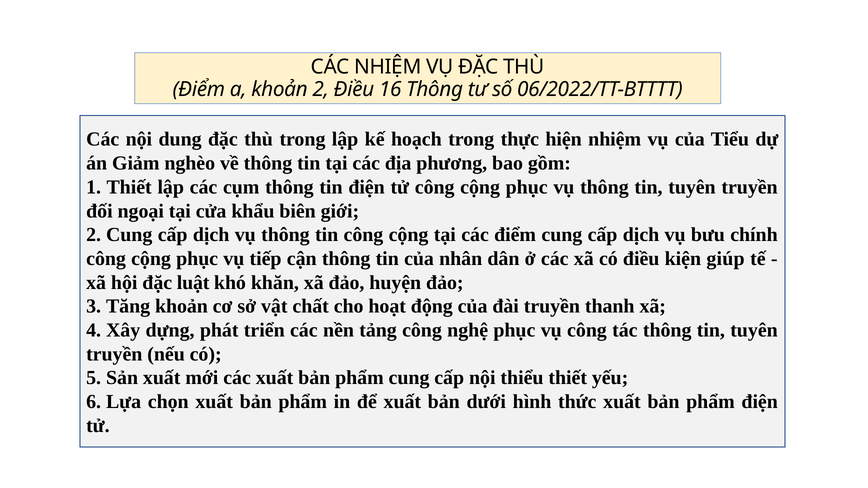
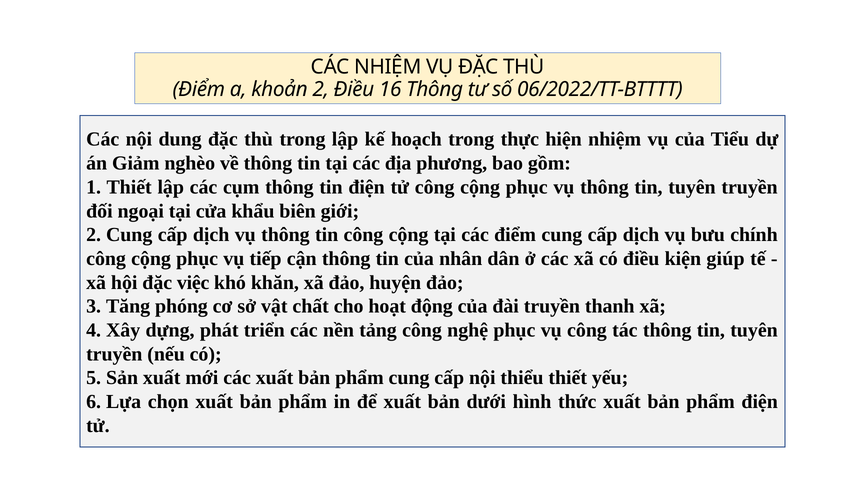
luật: luật -> việc (193, 283)
Tăng khoản: khoản -> phóng (181, 307)
